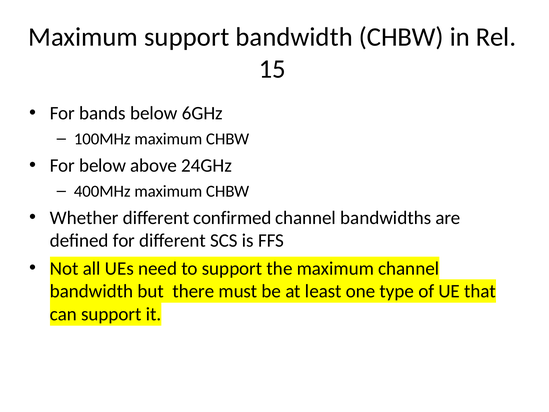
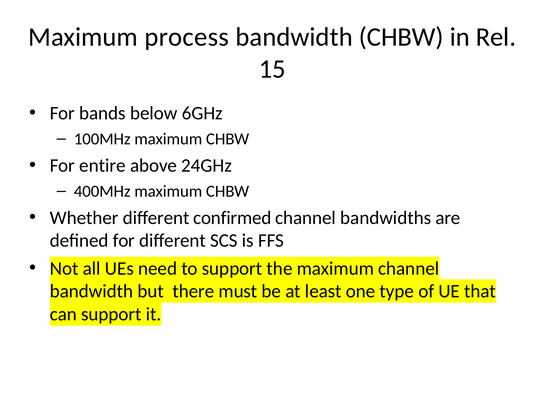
Maximum support: support -> process (187, 37)
For below: below -> entire (102, 165)
